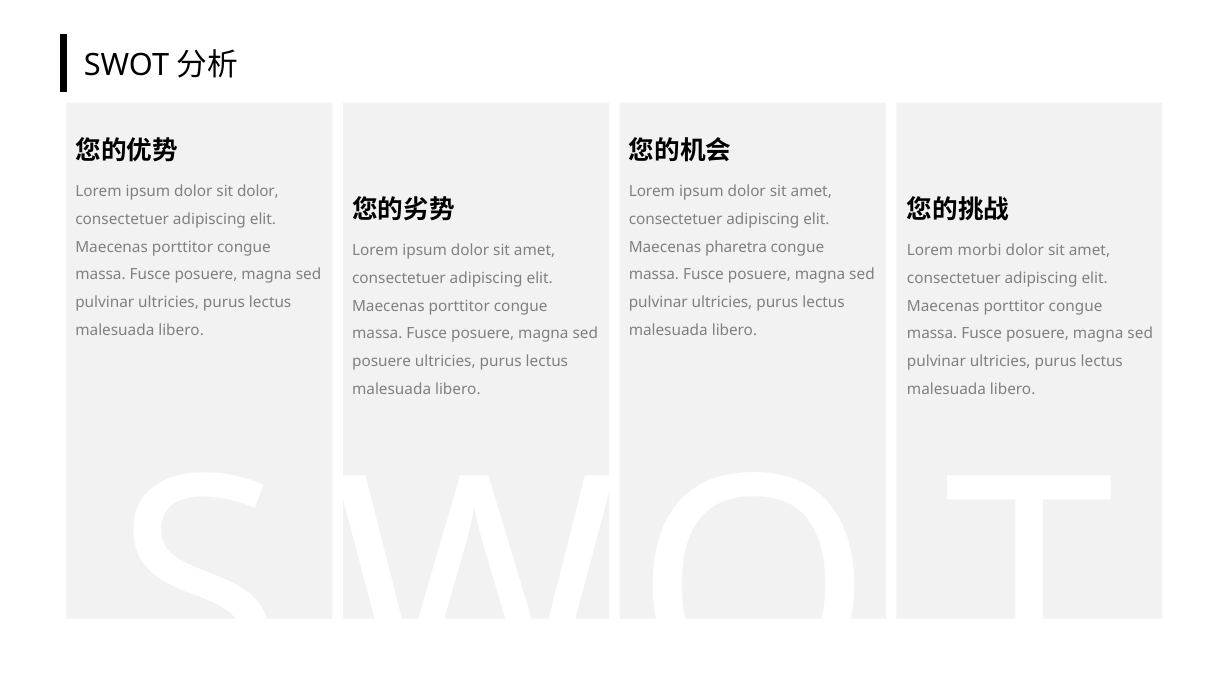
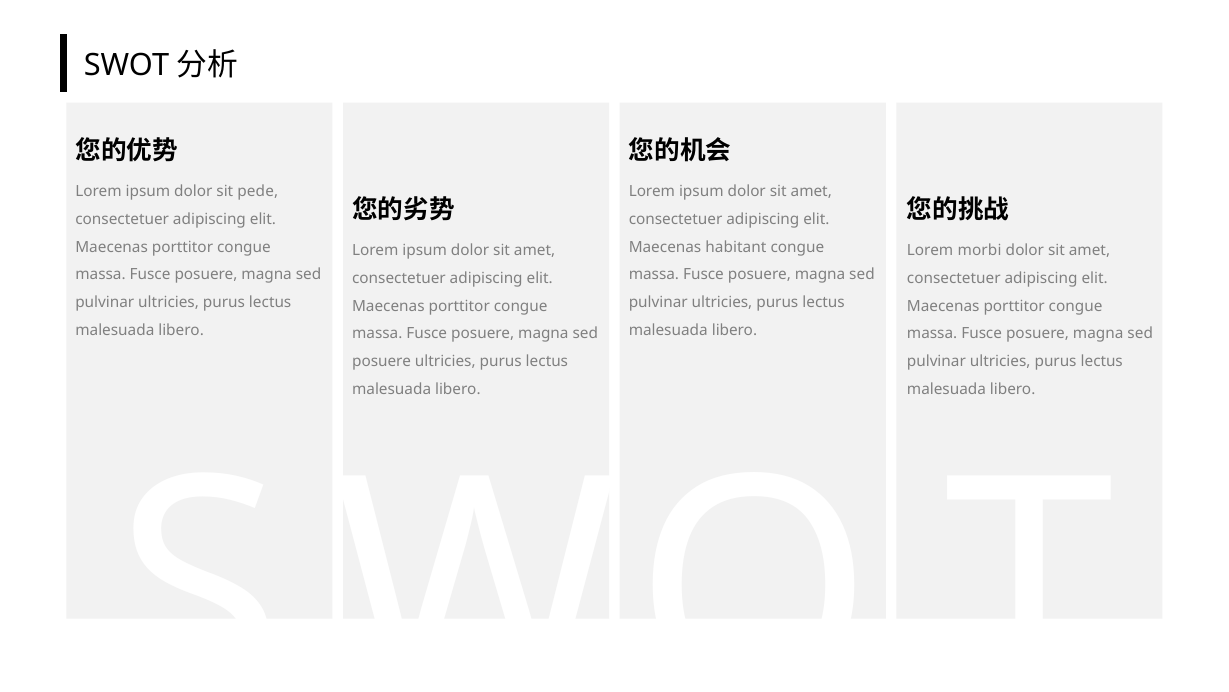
sit dolor: dolor -> pede (258, 191)
pharetra: pharetra -> habitant (736, 247)
